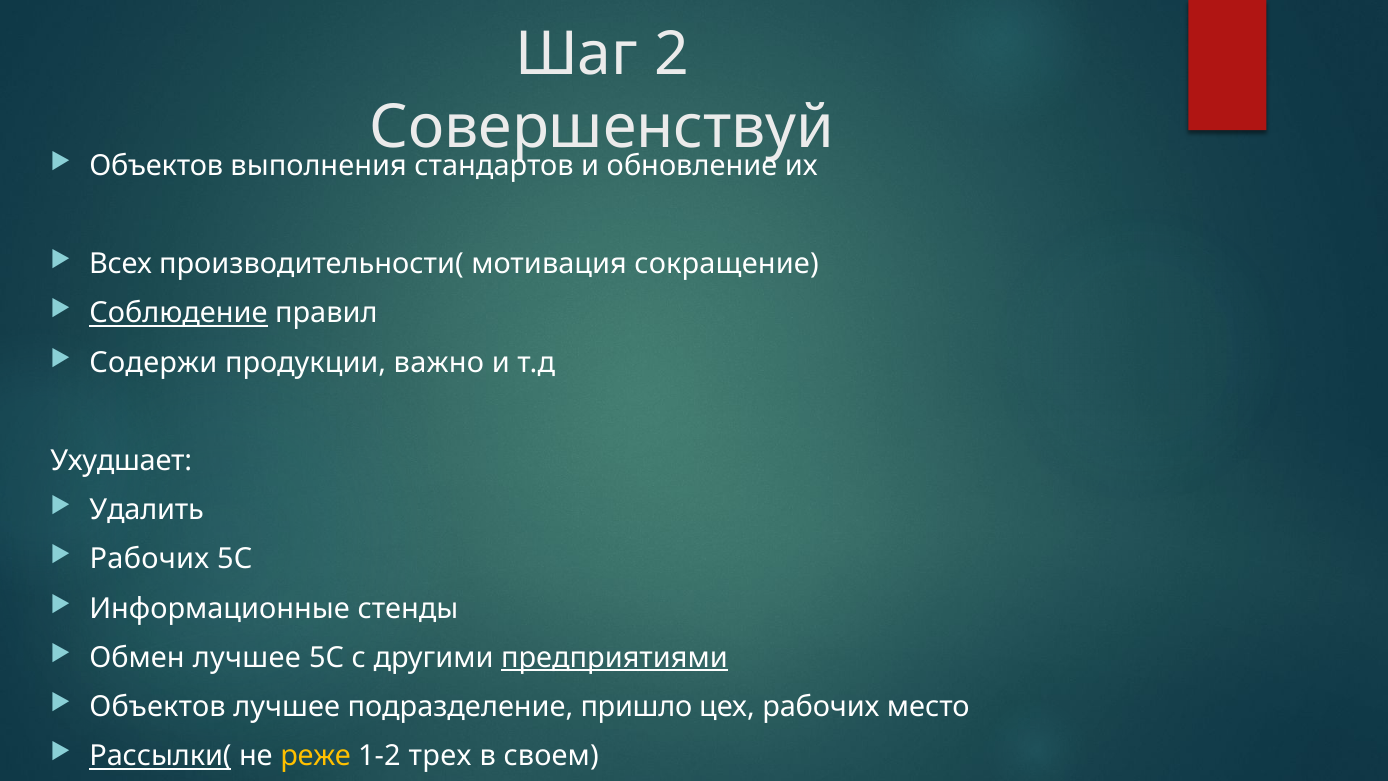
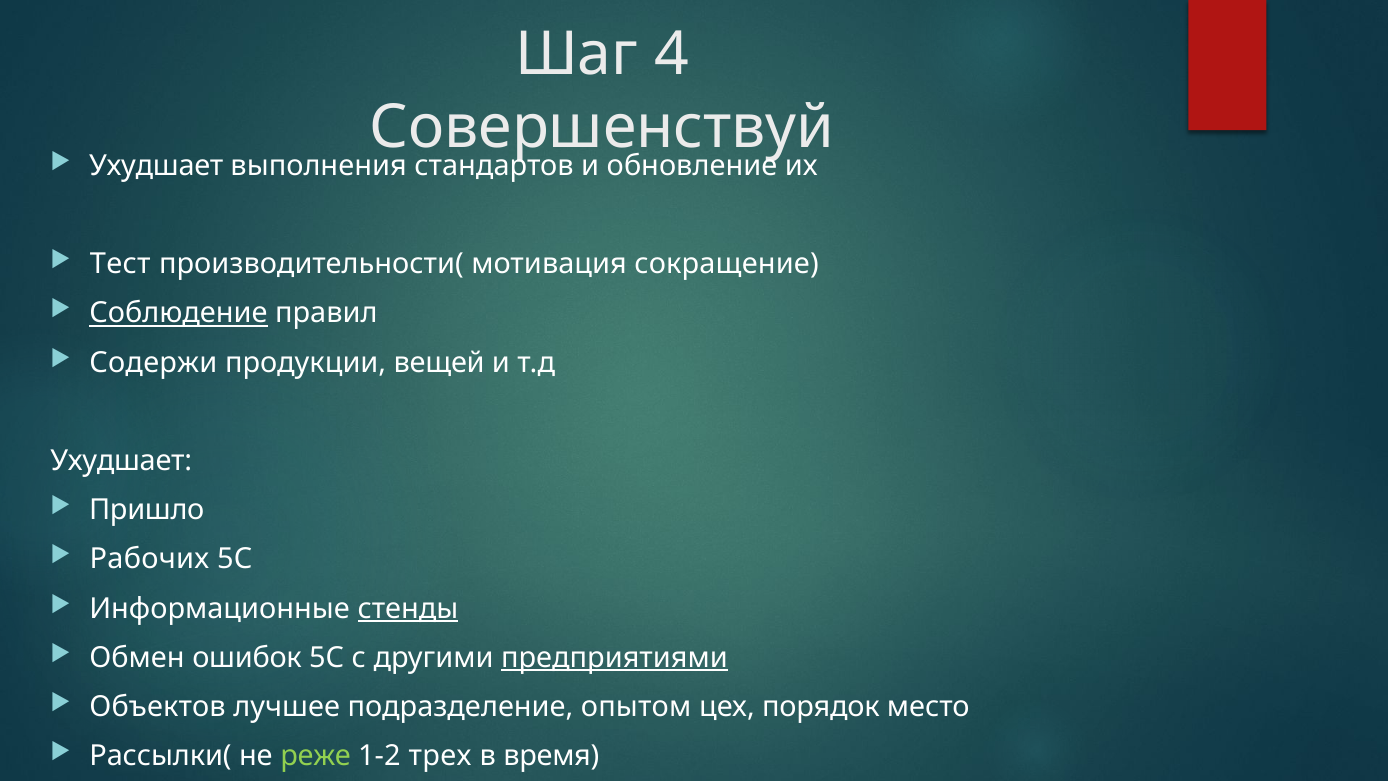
2: 2 -> 4 (671, 55)
Объектов: Объектов -> Ухудшает (156, 166)
Всех: Всех -> Тест (120, 264)
важно: важно -> вещей (439, 363)
Удалить: Удалить -> Пришло (147, 510)
стенды underline: none -> present (408, 608)
Обмен лучшее: лучшее -> ошибок (247, 658)
пришло: пришло -> опытом (636, 707)
цех рабочих: рабочих -> порядок (821, 707)
Рассылки( underline: present -> none (160, 756)
реже colour: yellow -> light green (316, 756)
своем: своем -> время (551, 756)
